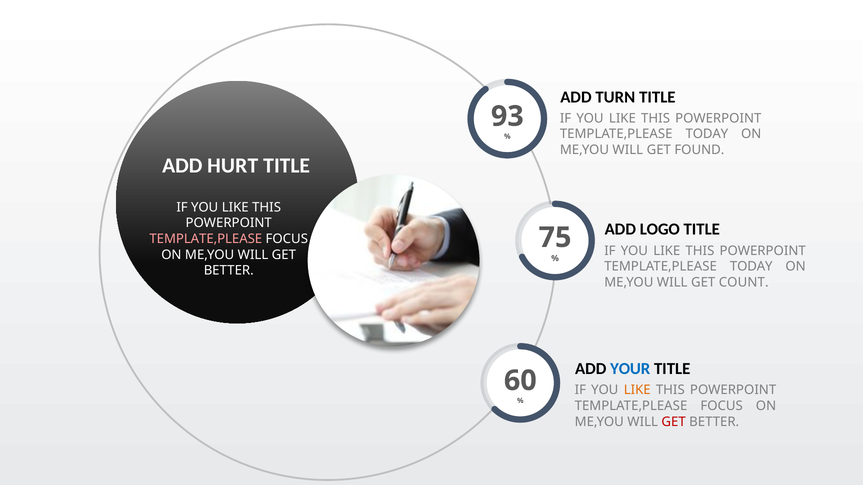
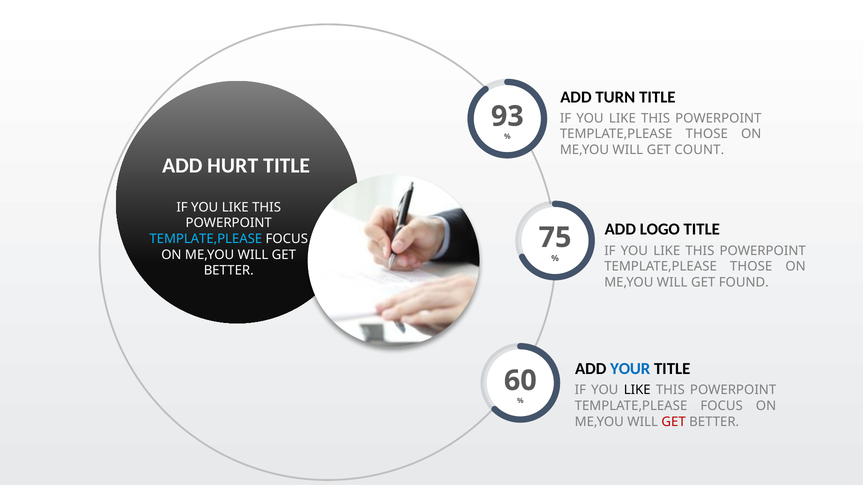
TODAY: TODAY -> THOSE (707, 134)
FOUND: FOUND -> COUNT (699, 150)
TEMPLATE,PLEASE colour: pink -> light blue (206, 239)
TODAY: TODAY -> THOSE (751, 267)
COUNT: COUNT -> FOUND (744, 283)
LIKE colour: orange -> black (637, 390)
